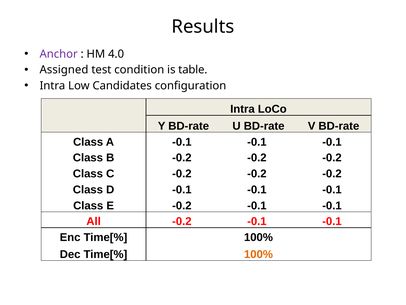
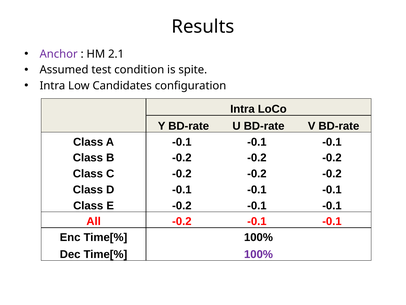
4.0: 4.0 -> 2.1 (116, 54)
Assigned: Assigned -> Assumed (64, 70)
table: table -> spite (193, 70)
100% colour: orange -> purple (258, 254)
